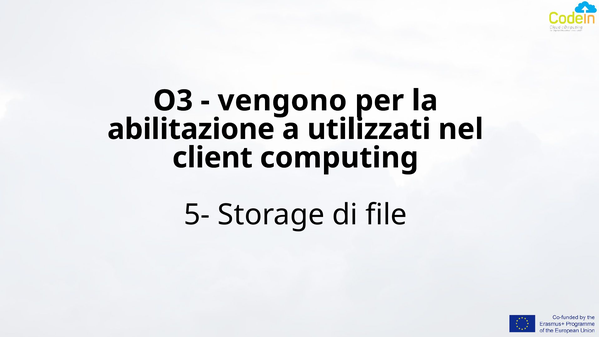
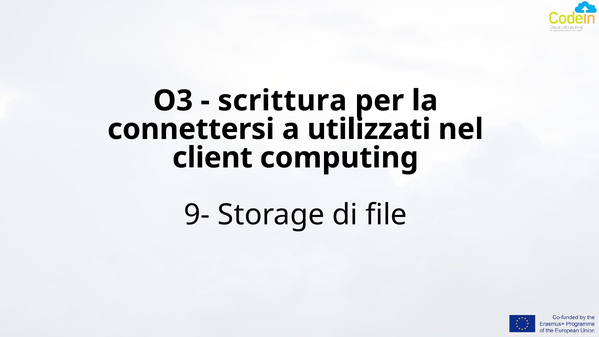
vengono: vengono -> scrittura (282, 101)
abilitazione: abilitazione -> connettersi (191, 129)
5-: 5- -> 9- (197, 215)
